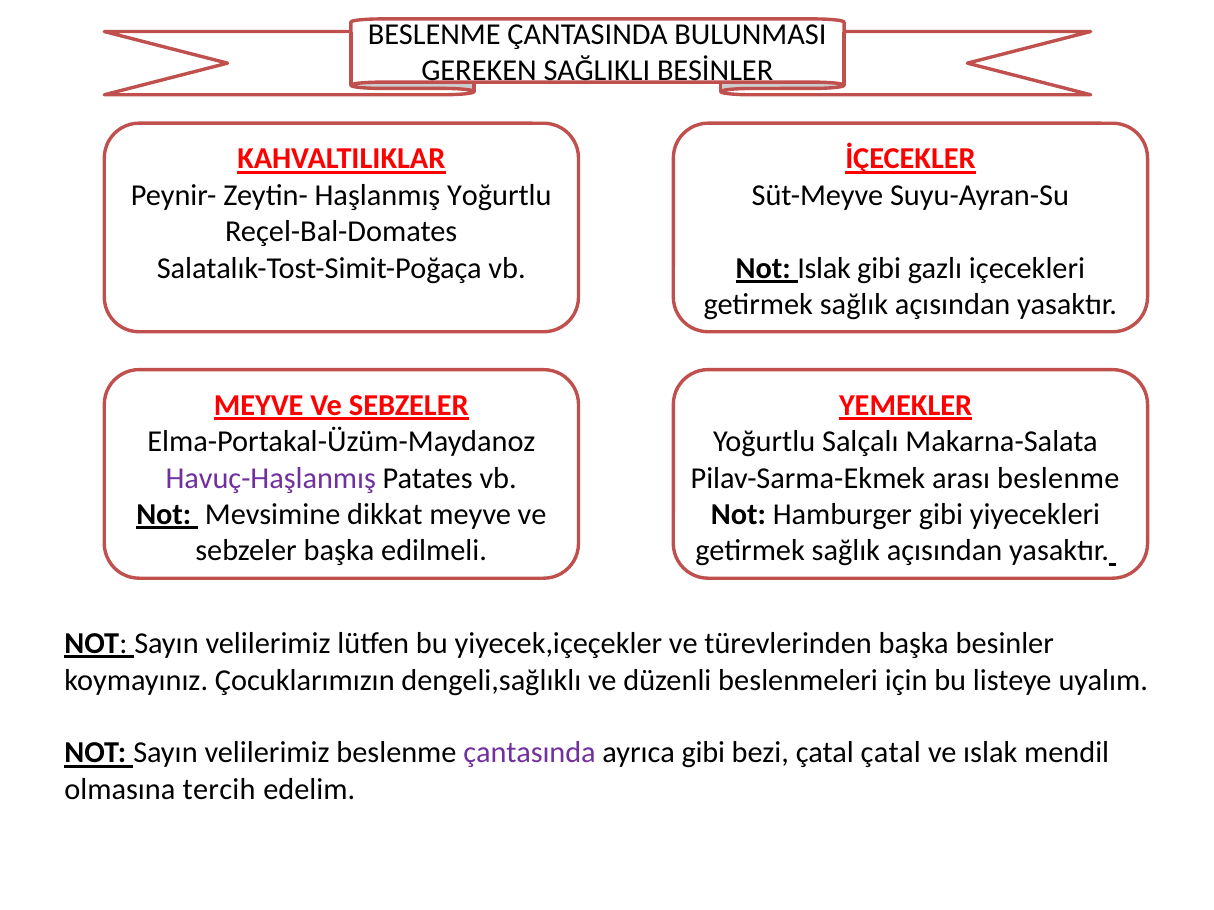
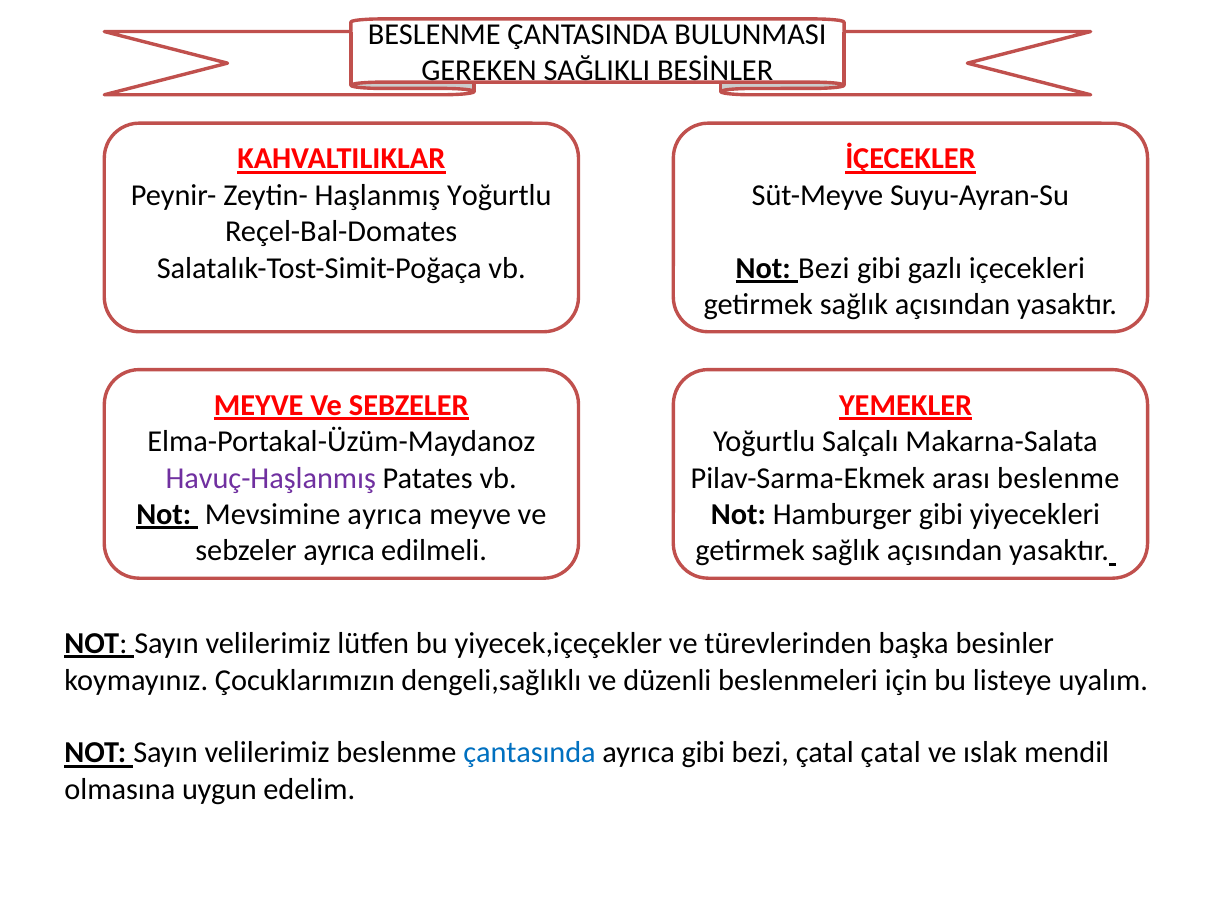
Not Islak: Islak -> Bezi (824, 268)
Mevsimine dikkat: dikkat -> ayrıca (385, 515)
sebzeler başka: başka -> ayrıca (339, 551)
çantasında colour: purple -> blue (530, 753)
tercih: tercih -> uygun (219, 790)
